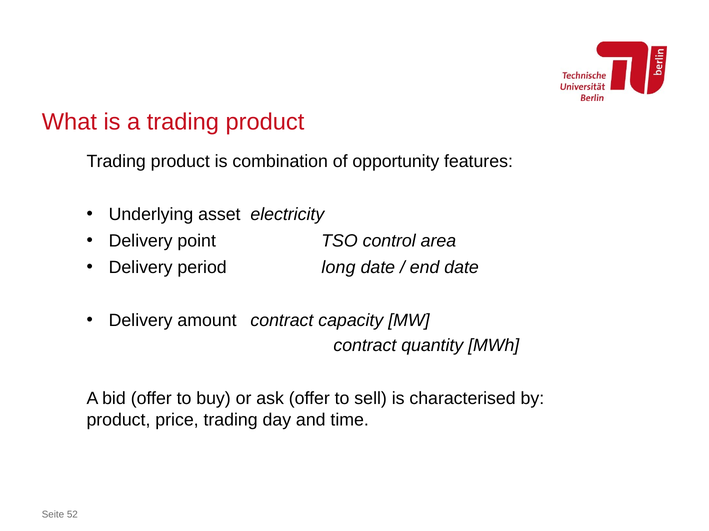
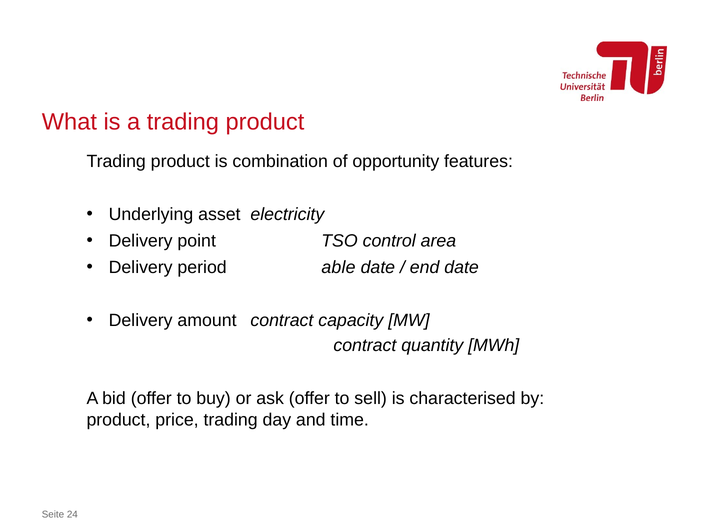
long: long -> able (338, 268)
52: 52 -> 24 (72, 515)
